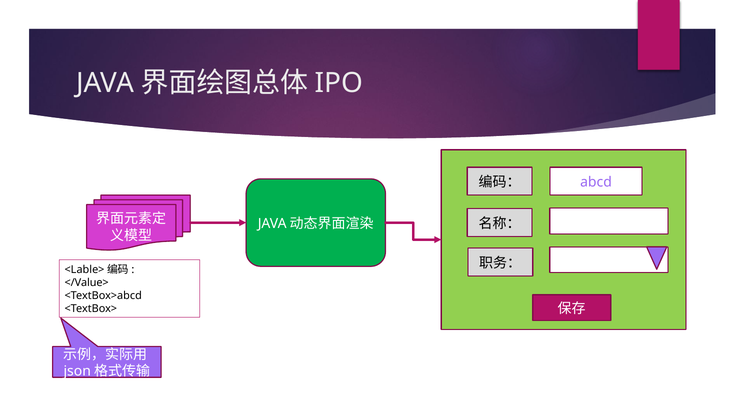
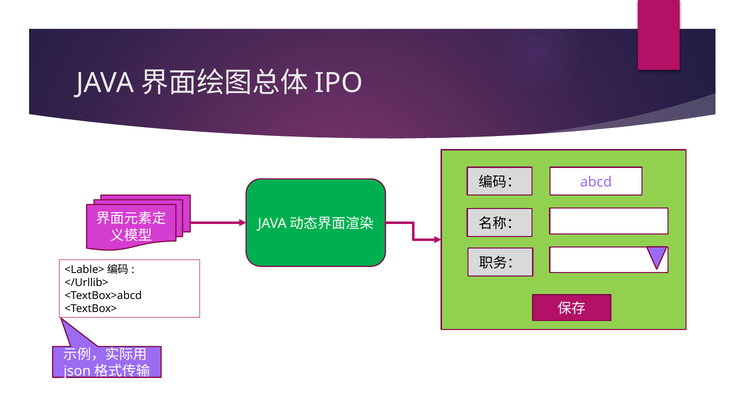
</Value>: </Value> -> </Urllib> (87, 283)
